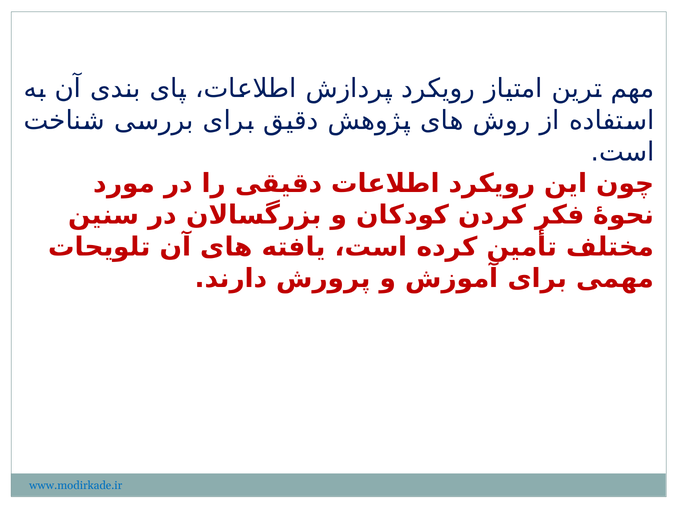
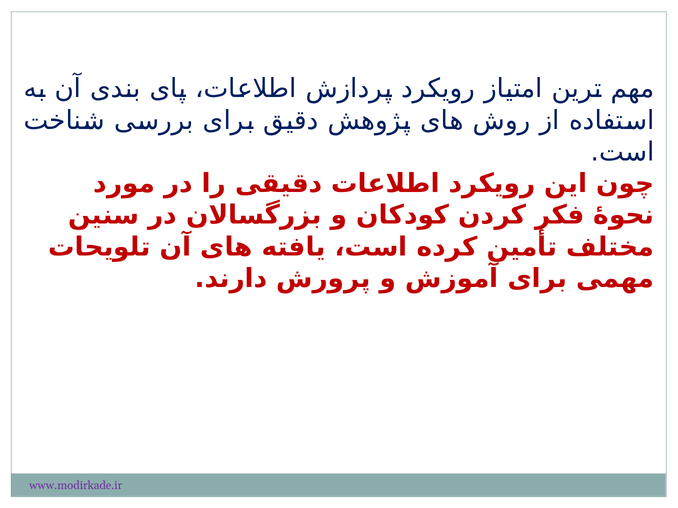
www.modirkade.ir colour: blue -> purple (76, 486)
